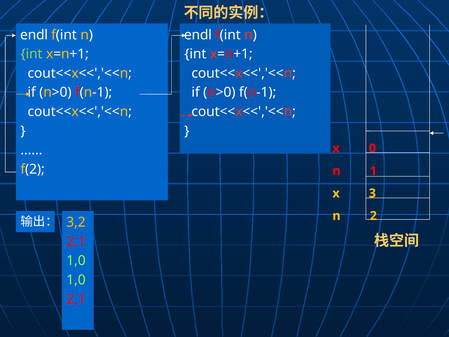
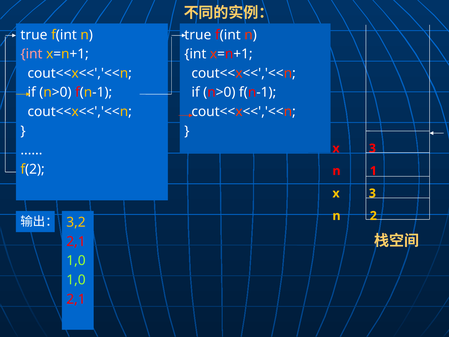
endl: endl -> true (34, 35)
endl: endl -> true (198, 35)
int colour: light green -> pink (31, 54)
0: 0 -> 3 (372, 148)
